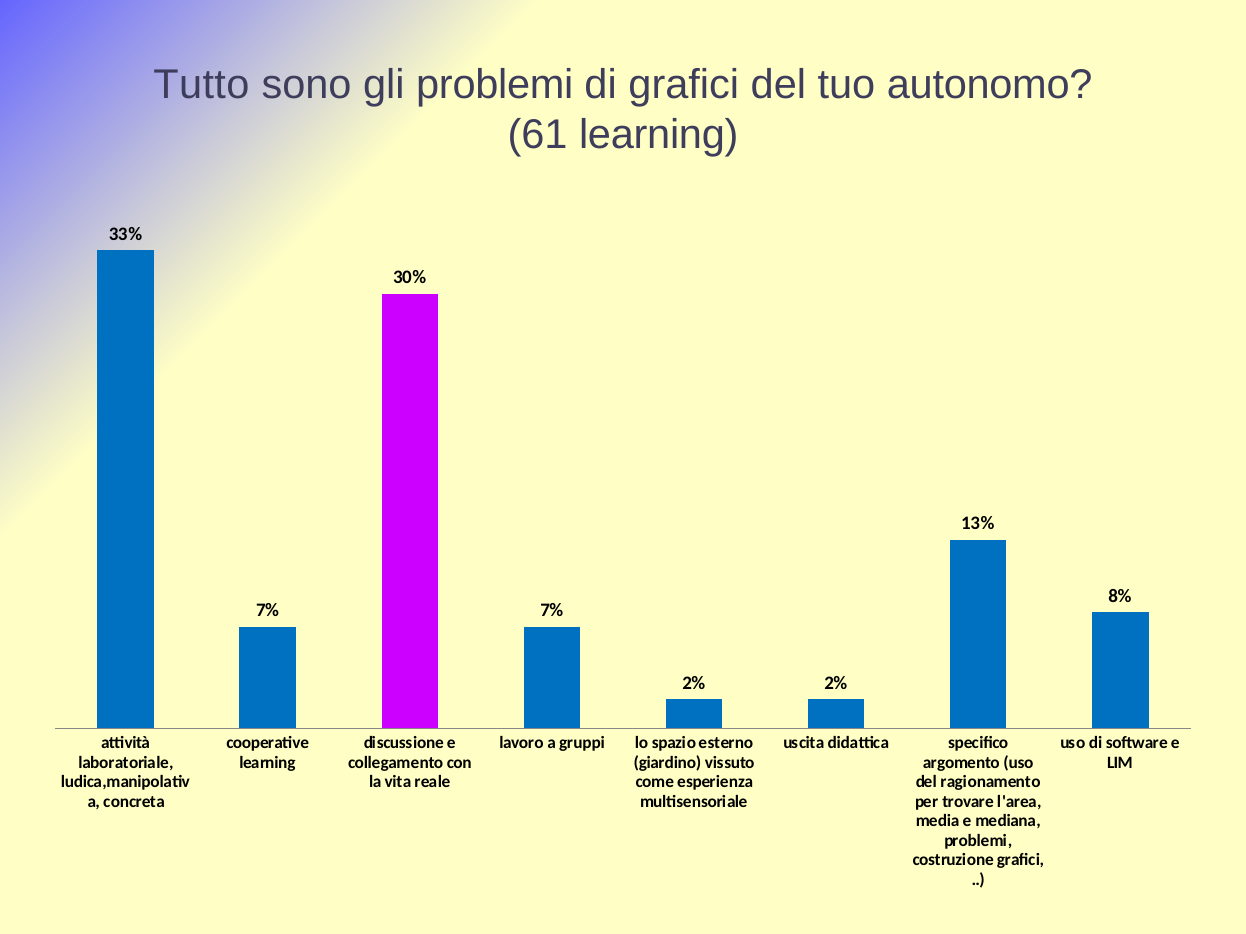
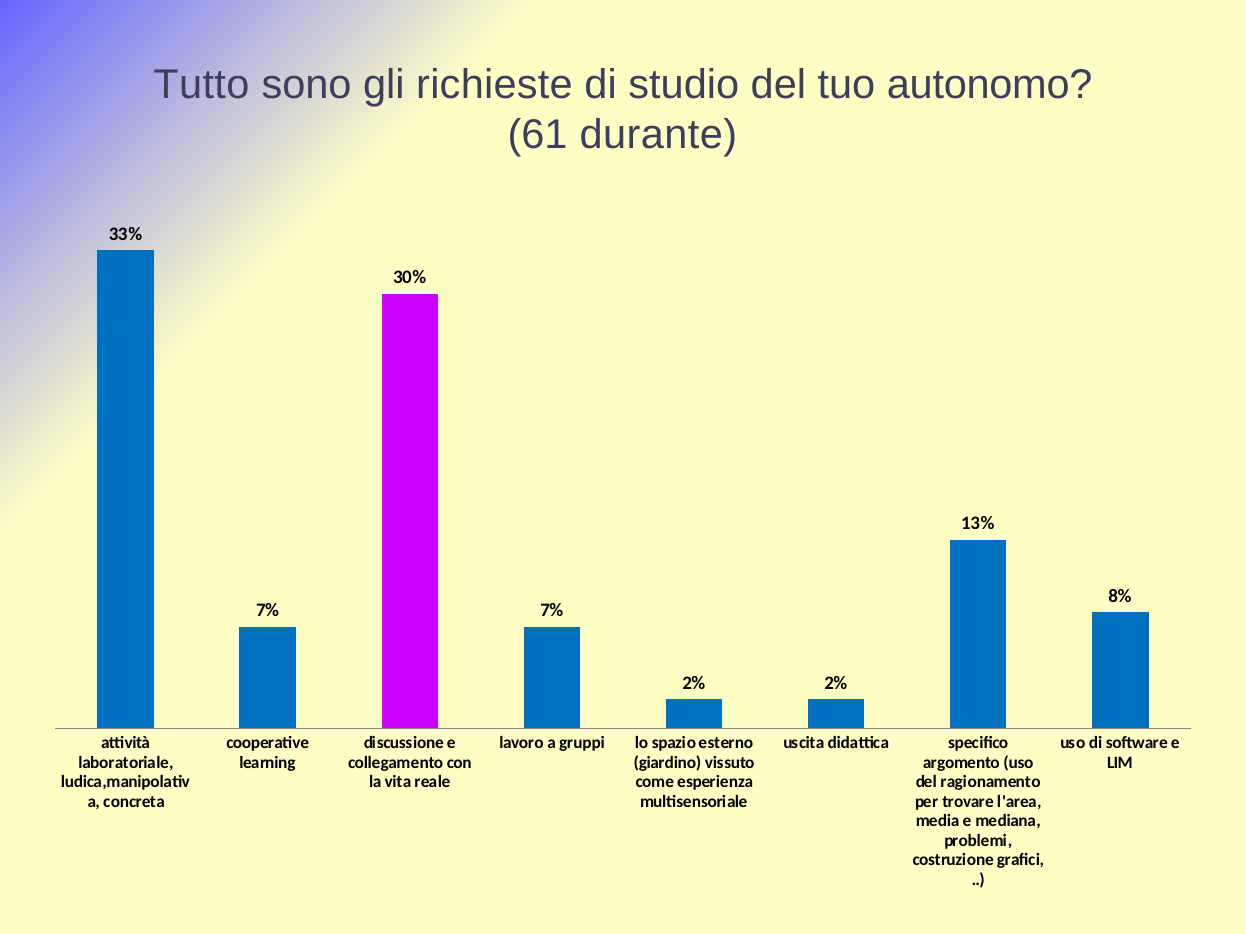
gli problemi: problemi -> richieste (494, 85)
di grafici: grafici -> studio (684, 85)
61 learning: learning -> durante (658, 135)
